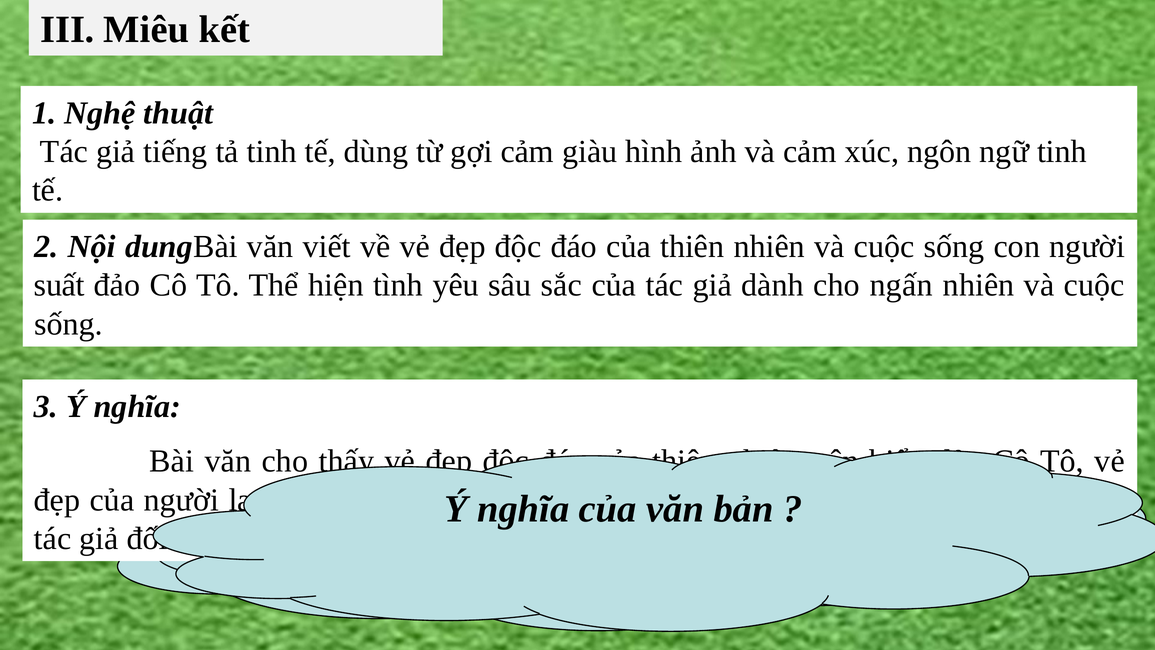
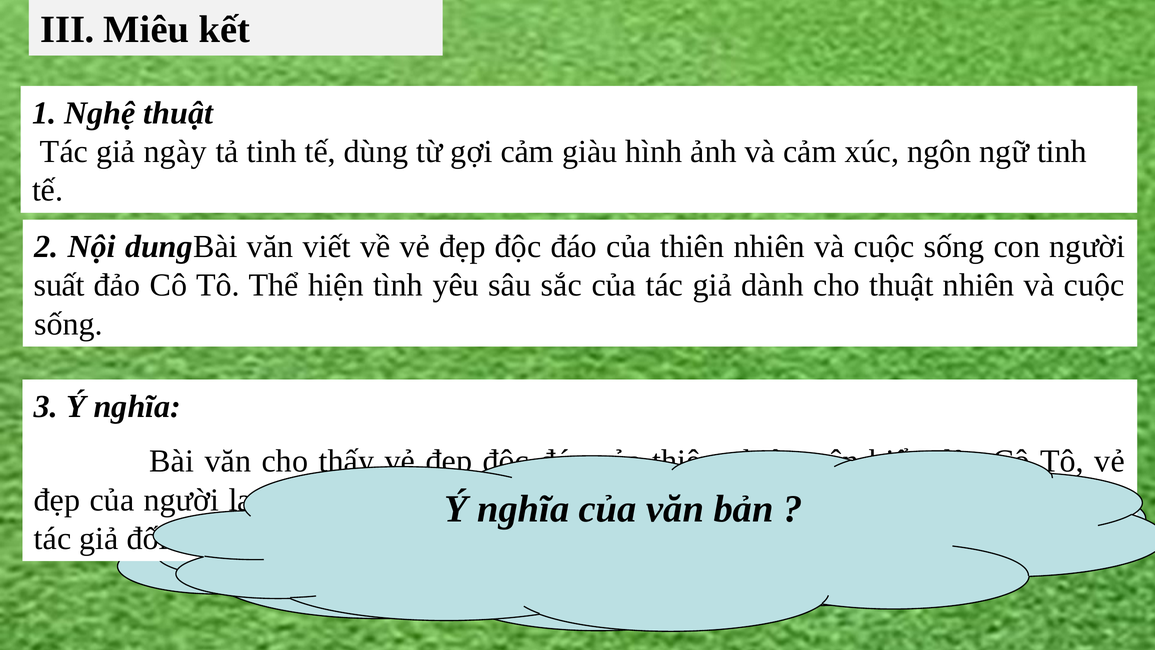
tiếng: tiếng -> ngày (175, 152)
cho ngấn: ngấn -> thuật (901, 285)
